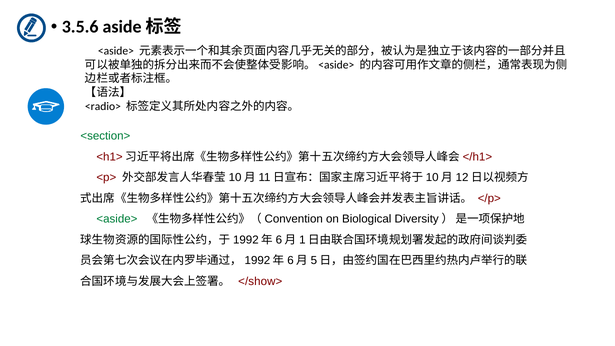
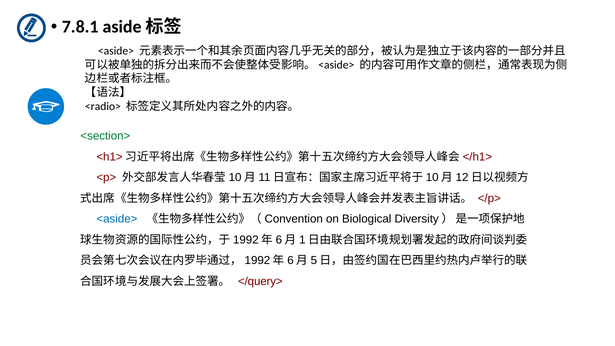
3.5.6: 3.5.6 -> 7.8.1 (80, 27)
<aside> colour: green -> blue (117, 219)
</show>: </show> -> </query> (260, 281)
